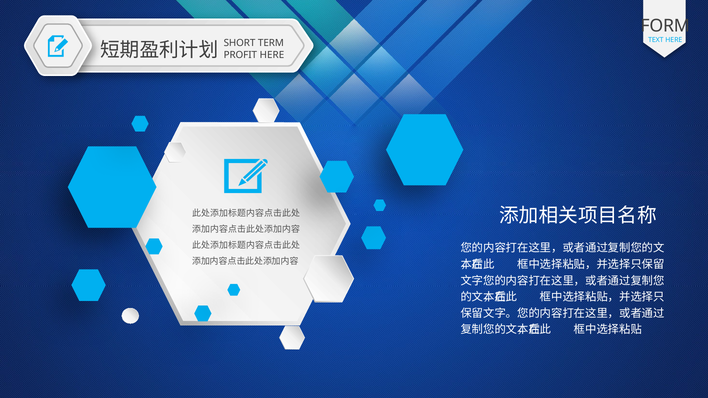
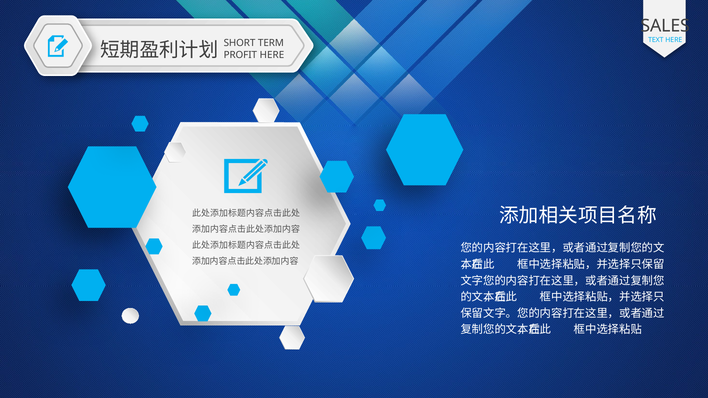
FORM: FORM -> SALES (665, 26)
